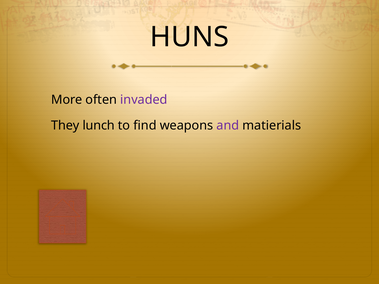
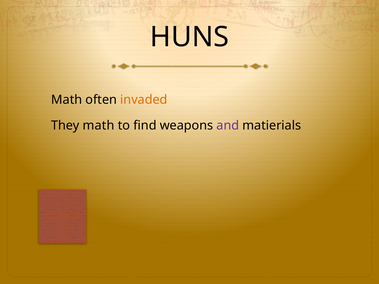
More: More -> Math (67, 100)
invaded colour: purple -> orange (144, 100)
They lunch: lunch -> math (99, 126)
